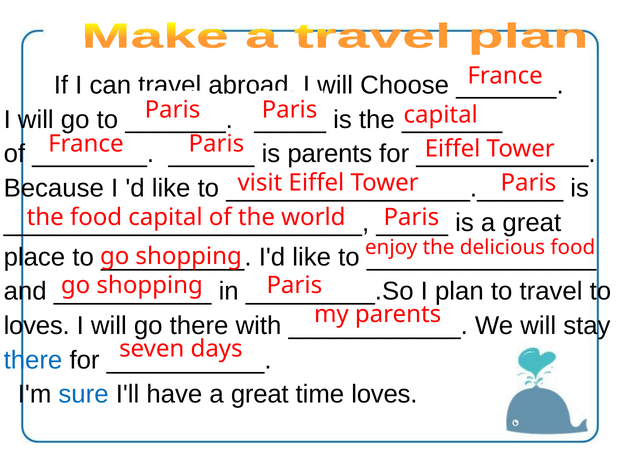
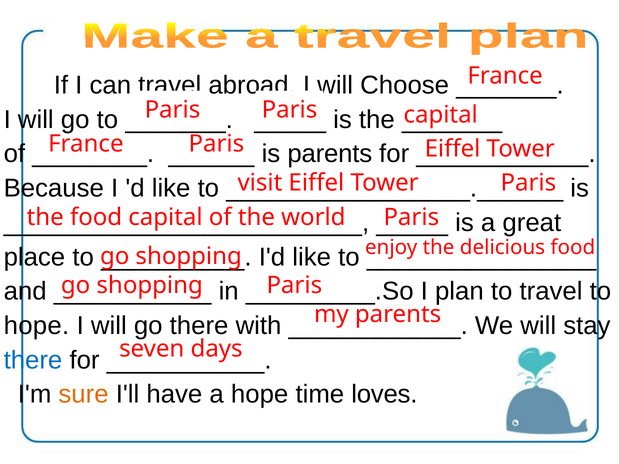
loves: loves -> hope (36, 326)
sure colour: blue -> orange (84, 395)
have a great: great -> hope (260, 395)
